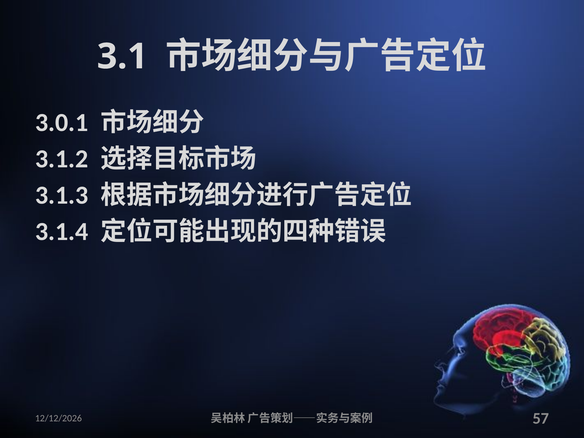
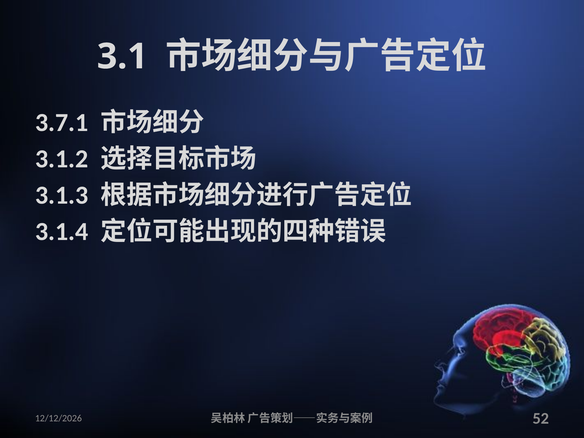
3.0.1: 3.0.1 -> 3.7.1 (62, 123)
57: 57 -> 52 (541, 419)
